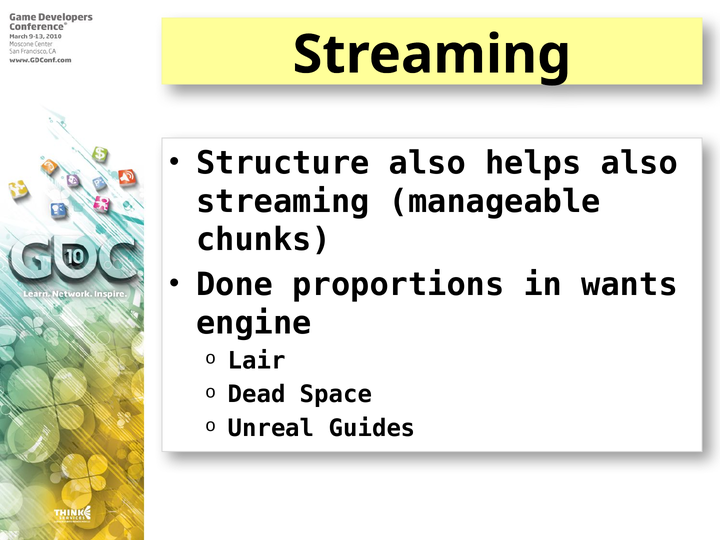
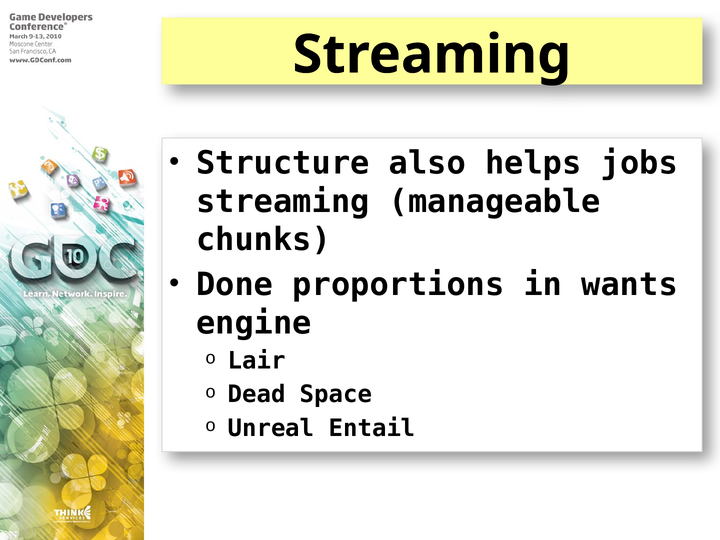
helps also: also -> jobs (639, 163)
Guides: Guides -> Entail (372, 428)
